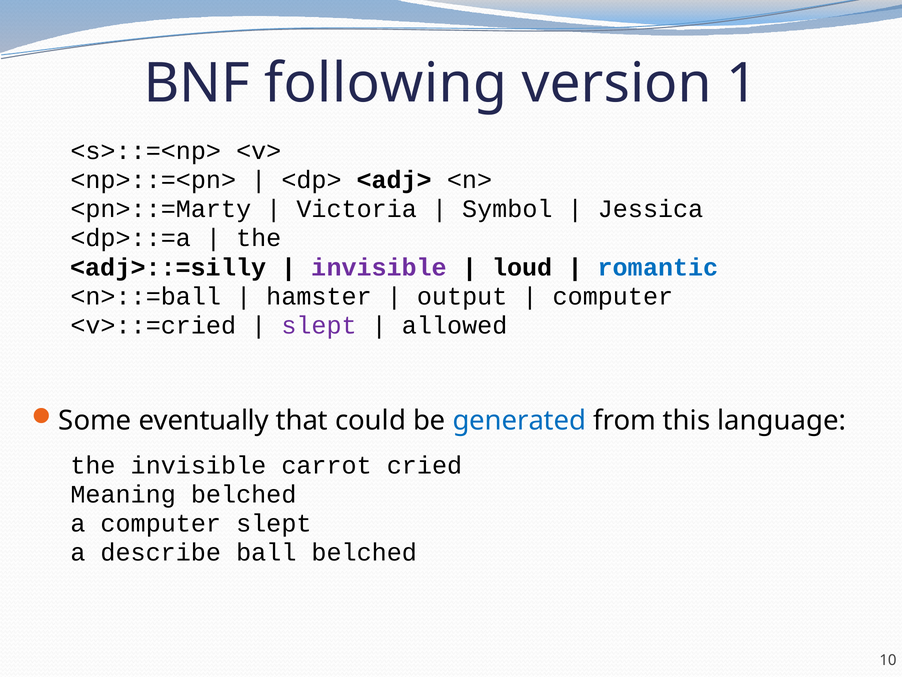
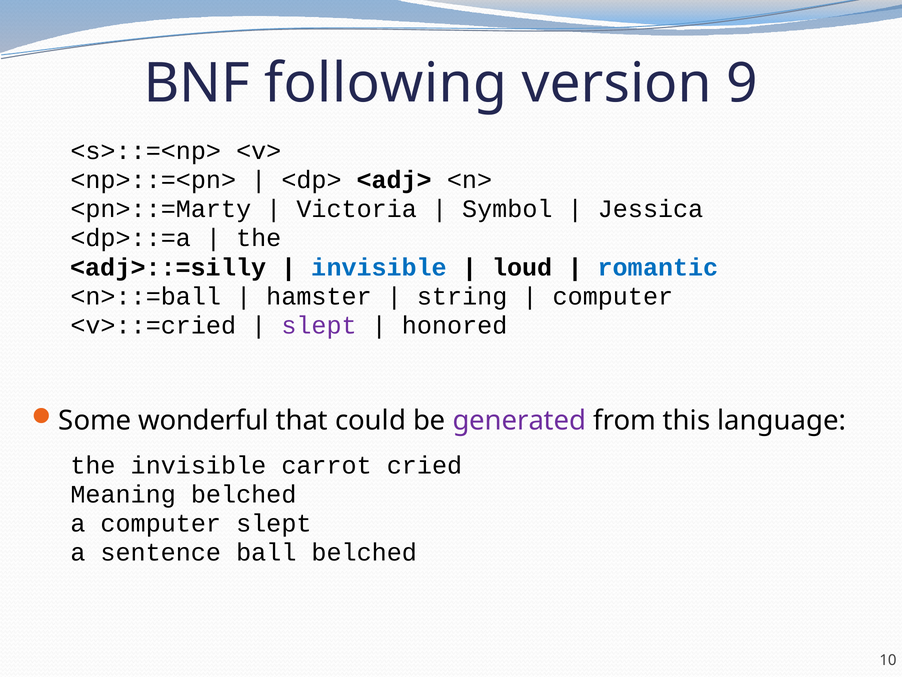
1: 1 -> 9 (742, 84)
invisible colour: purple -> blue (379, 267)
output: output -> string (462, 296)
allowed: allowed -> honored (455, 325)
eventually: eventually -> wonderful (204, 420)
generated colour: blue -> purple (519, 420)
describe: describe -> sentence (161, 552)
